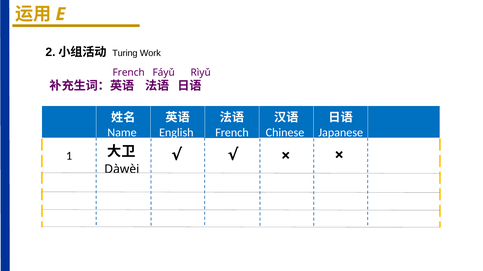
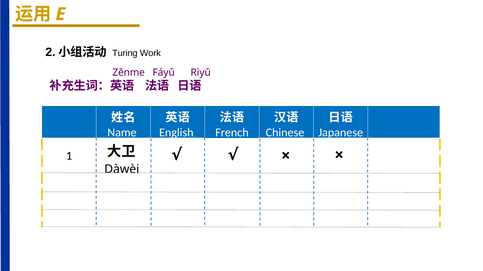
French: French -> Zěnme (129, 73)
